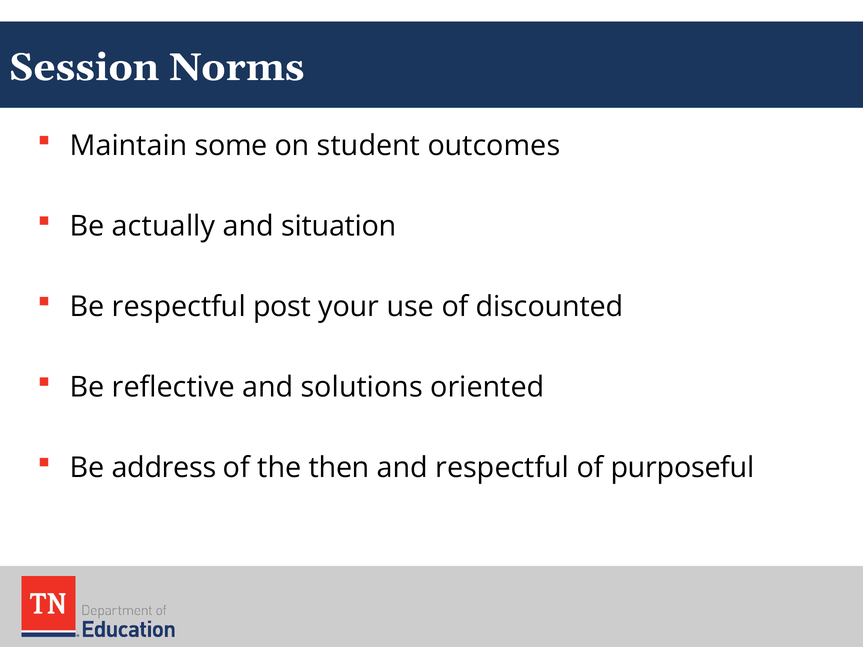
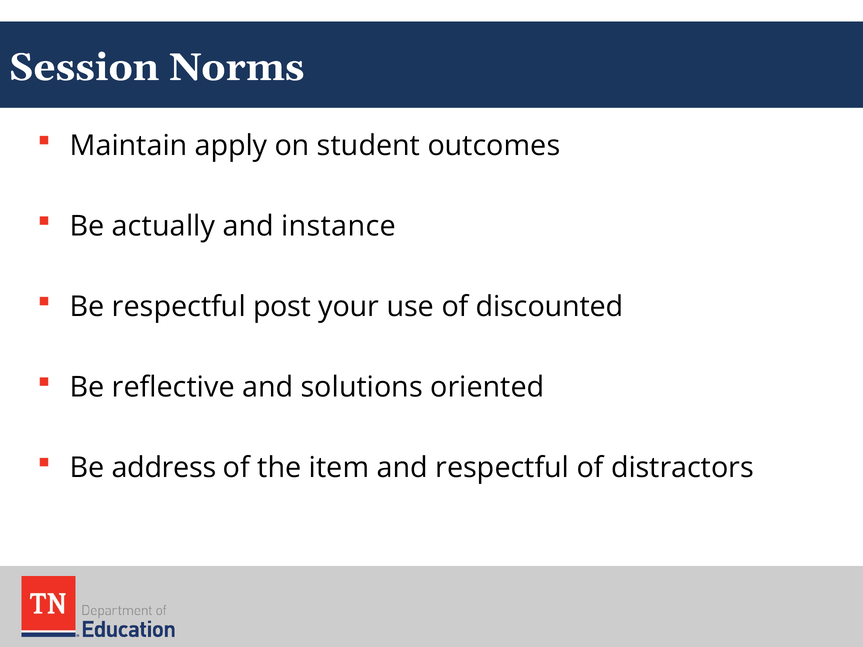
some: some -> apply (231, 146)
situation: situation -> instance (339, 226)
then: then -> item (339, 468)
purposeful: purposeful -> distractors (682, 468)
